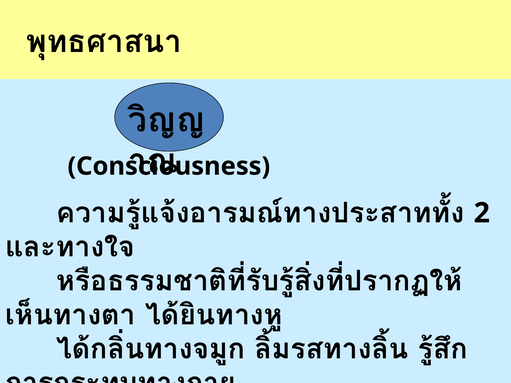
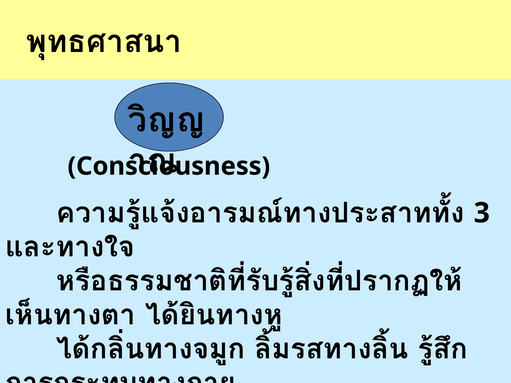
2: 2 -> 3 (482, 213)
